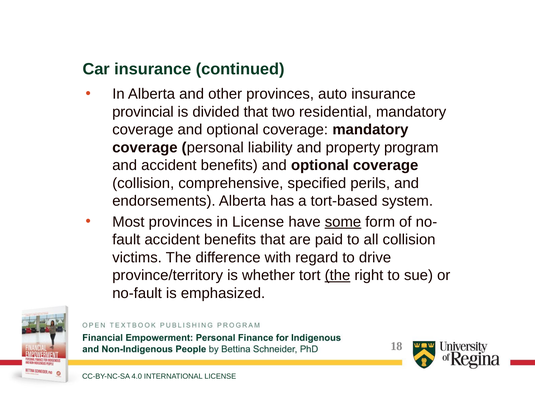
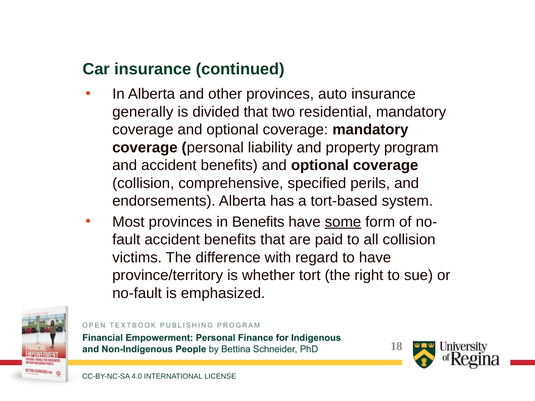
provincial: provincial -> generally (143, 112)
in License: License -> Benefits (258, 222)
to drive: drive -> have (375, 258)
the underline: present -> none (338, 276)
